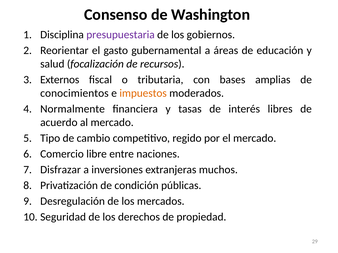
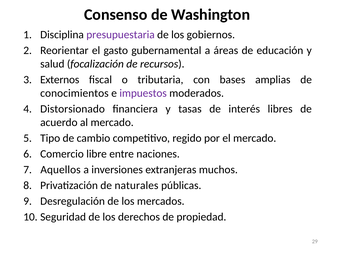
impuestos colour: orange -> purple (143, 93)
Normalmente: Normalmente -> Distorsionado (73, 109)
Disfrazar: Disfrazar -> Aquellos (61, 170)
condición: condición -> naturales (136, 186)
